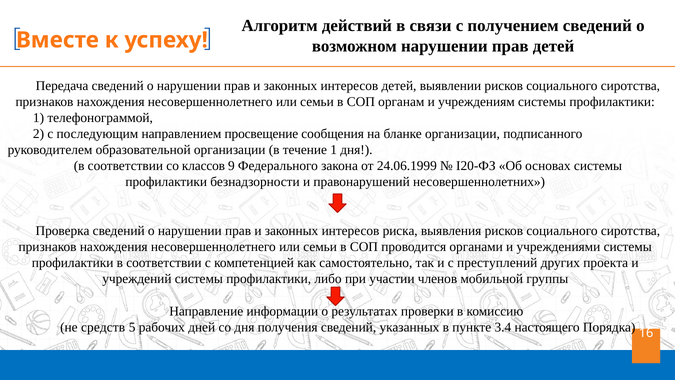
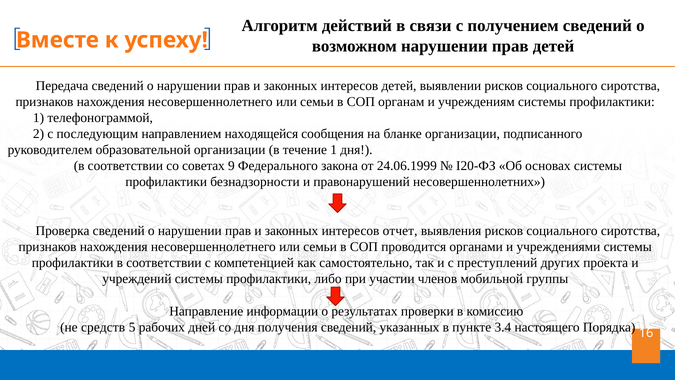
просвещение: просвещение -> находящейся (261, 134)
классов: классов -> советах (204, 166)
риска: риска -> отчет (400, 231)
